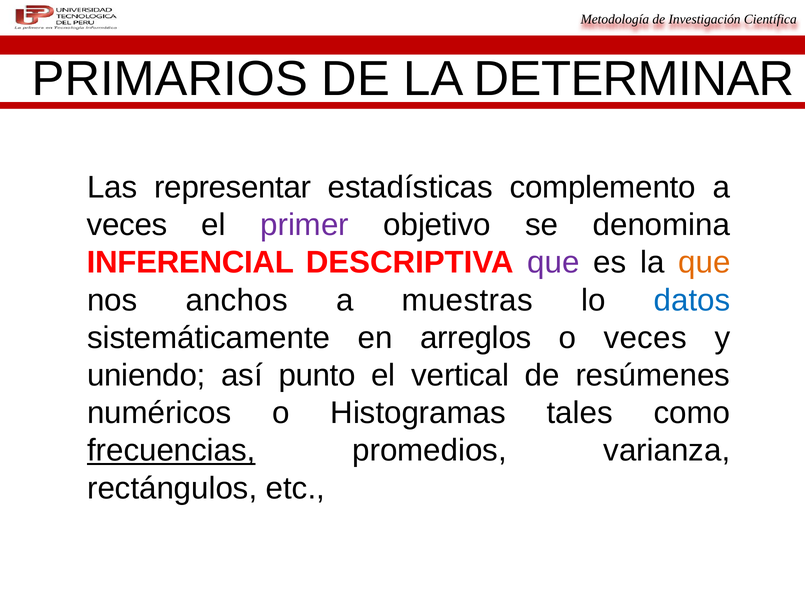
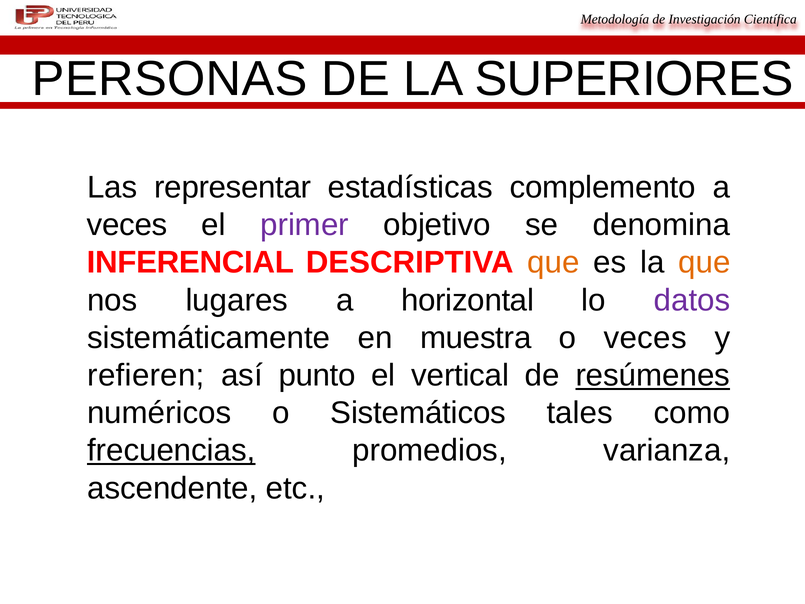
PRIMARIOS: PRIMARIOS -> PERSONAS (170, 79)
DETERMINAR: DETERMINAR -> SUPERIORES (634, 79)
que colour: purple -> orange (554, 262)
anchos: anchos -> lugares (237, 300)
muestras: muestras -> horizontal (468, 300)
datos colour: blue -> purple (692, 300)
arreglos: arreglos -> muestra (476, 338)
uniendo: uniendo -> refieren (146, 375)
resúmenes underline: none -> present (653, 375)
Histogramas: Histogramas -> Sistemáticos (418, 413)
rectángulos: rectángulos -> ascendente (172, 488)
